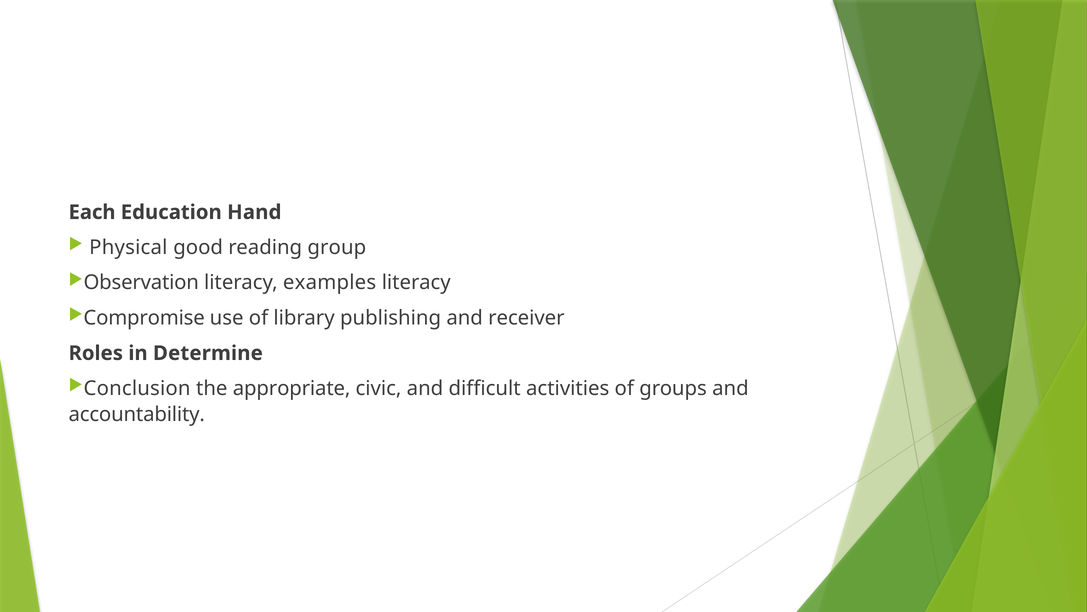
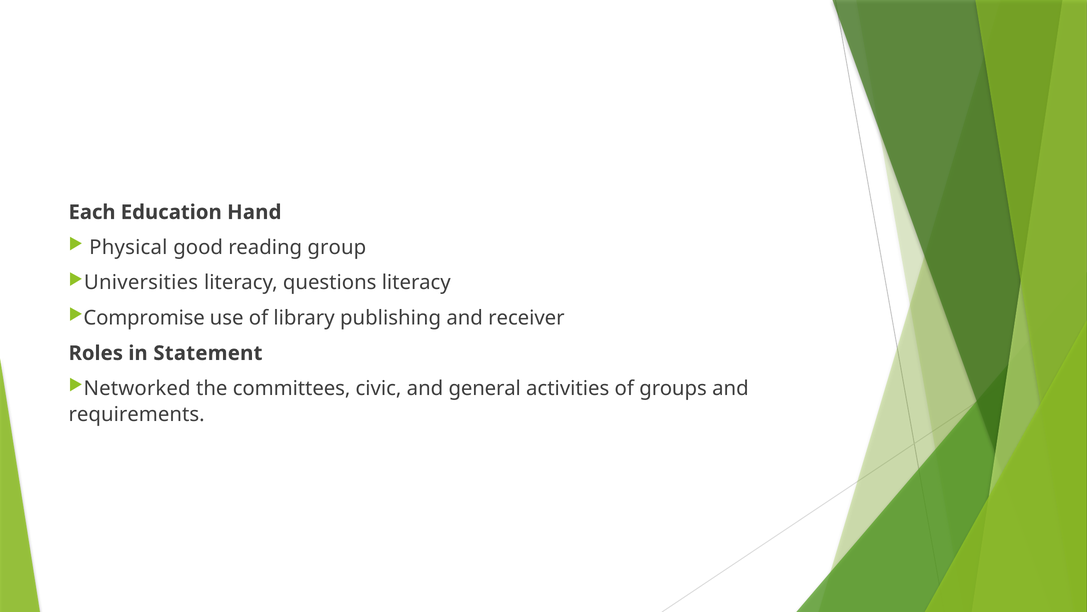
Observation: Observation -> Universities (141, 282)
examples: examples -> questions (330, 282)
Determine: Determine -> Statement (208, 353)
Conclusion: Conclusion -> Networked (137, 388)
appropriate: appropriate -> committees (292, 388)
difficult: difficult -> general (485, 388)
accountability: accountability -> requirements (137, 414)
